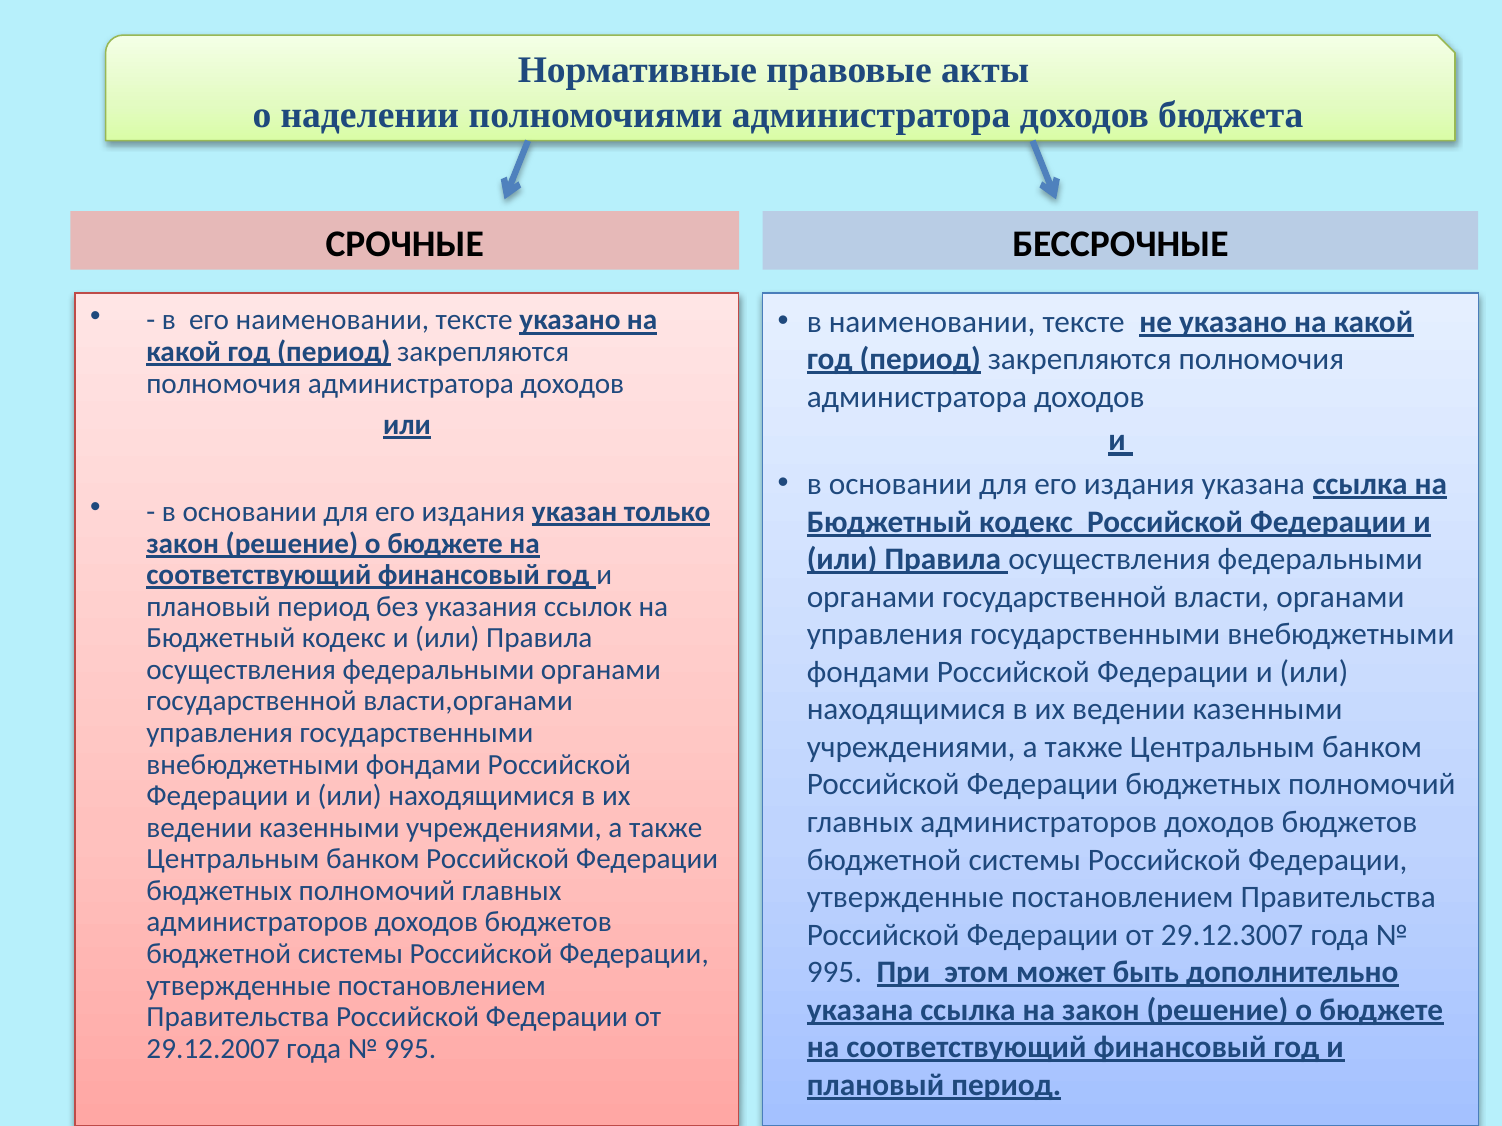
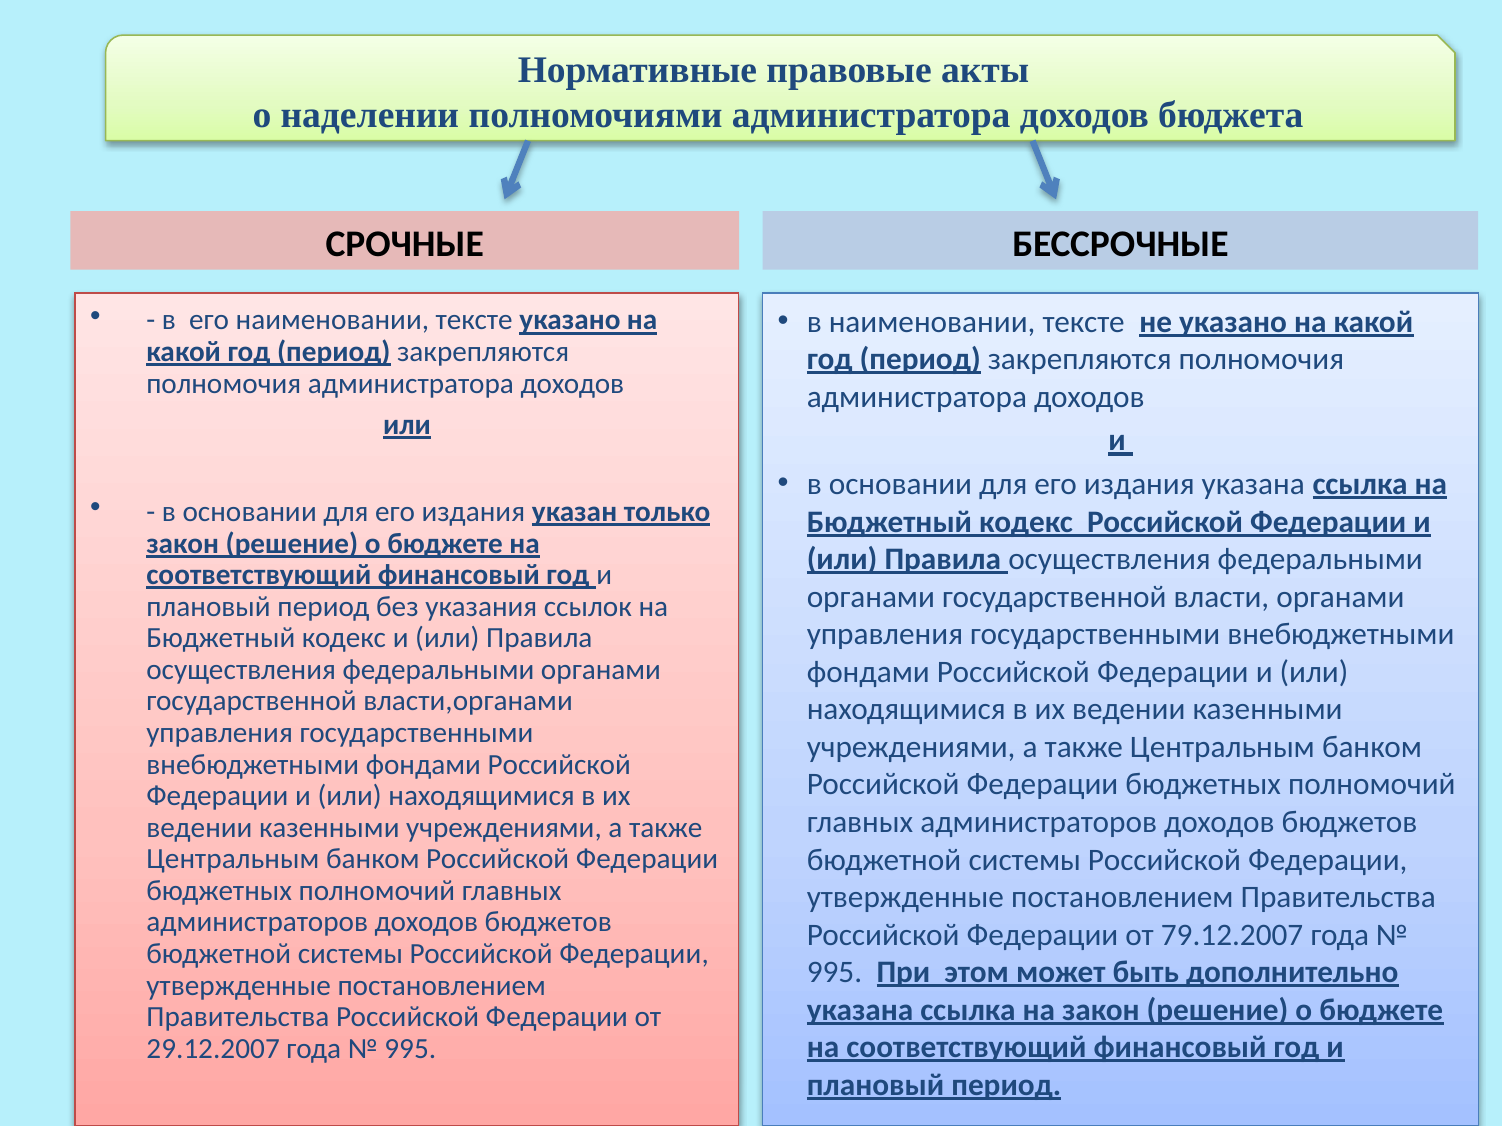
29.12.3007: 29.12.3007 -> 79.12.2007 (1232, 935)
